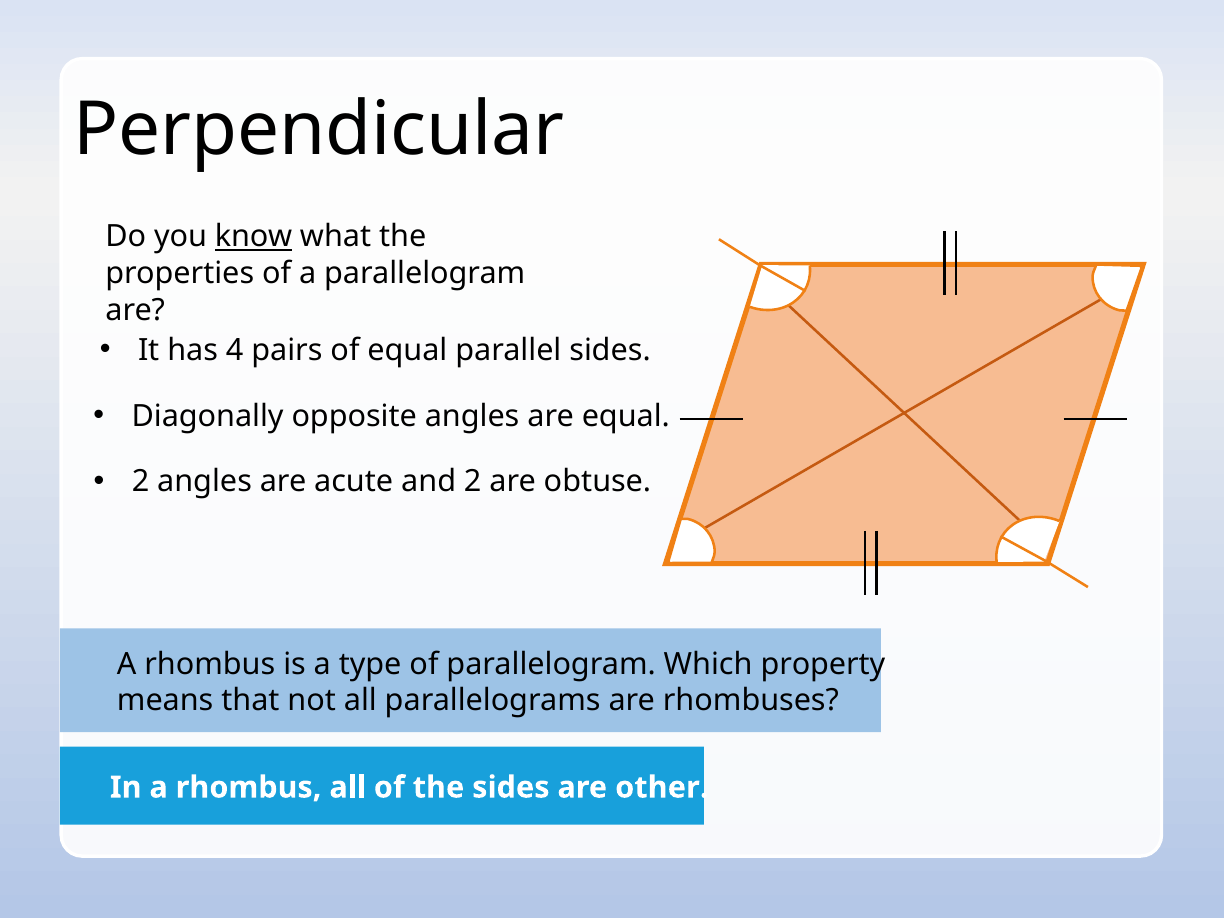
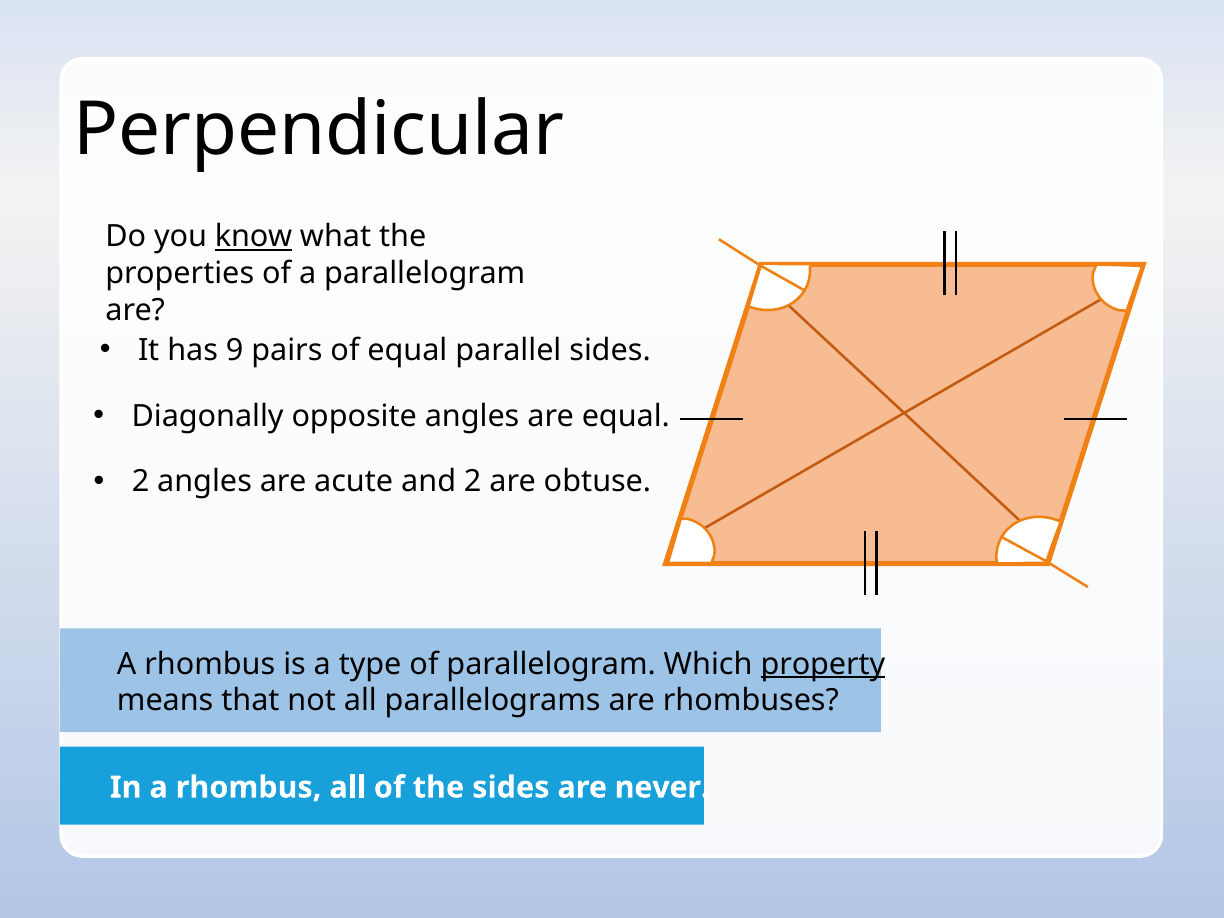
4: 4 -> 9 (235, 350)
property underline: none -> present (823, 664)
other: other -> never (662, 787)
